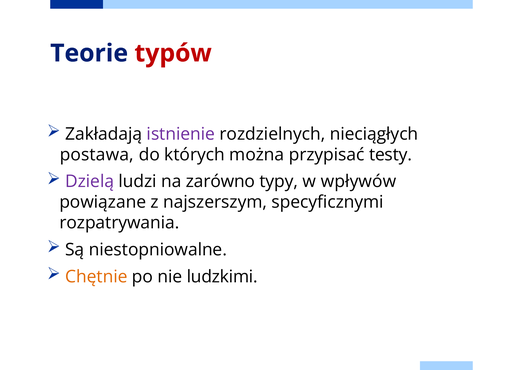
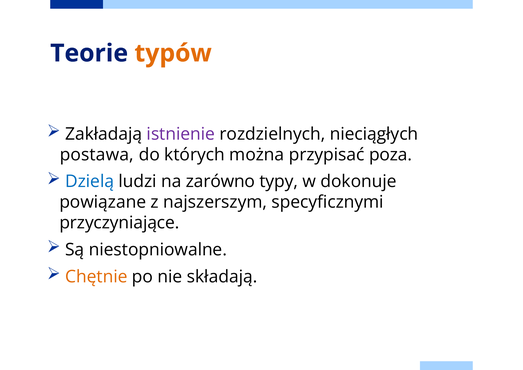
typów colour: red -> orange (173, 53)
testy: testy -> poza (390, 155)
Dzielą colour: purple -> blue (90, 181)
wpływów: wpływów -> dokonuje (359, 181)
rozpatrywania: rozpatrywania -> przyczyniające (119, 223)
ludzkimi: ludzkimi -> składają (222, 276)
